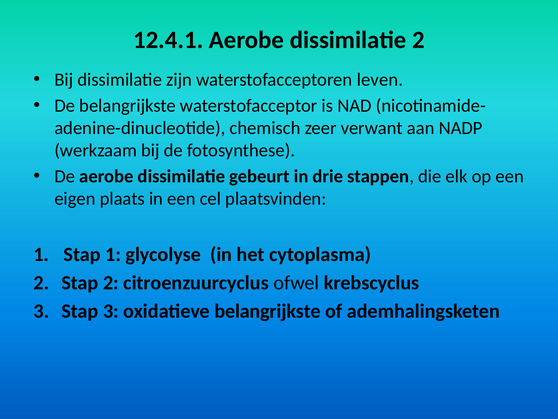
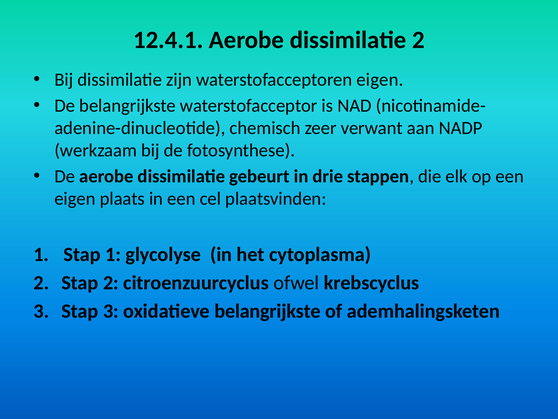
waterstofacceptoren leven: leven -> eigen (380, 79)
